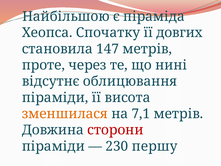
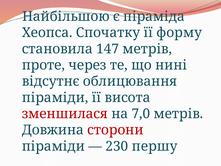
довгих: довгих -> форму (179, 33)
зменшилася colour: orange -> red (65, 114)
7,1: 7,1 -> 7,0 (141, 114)
